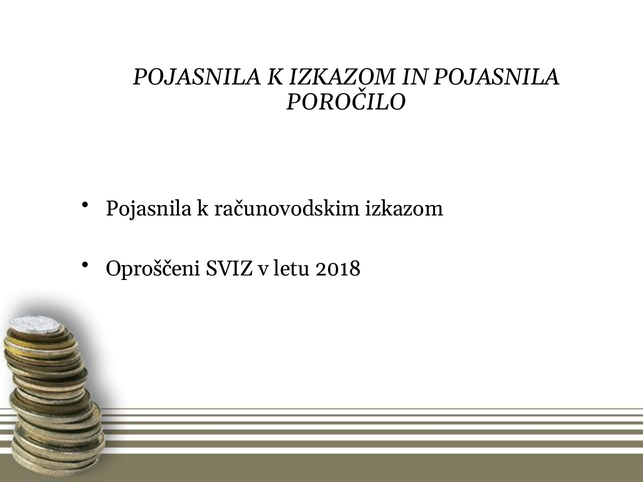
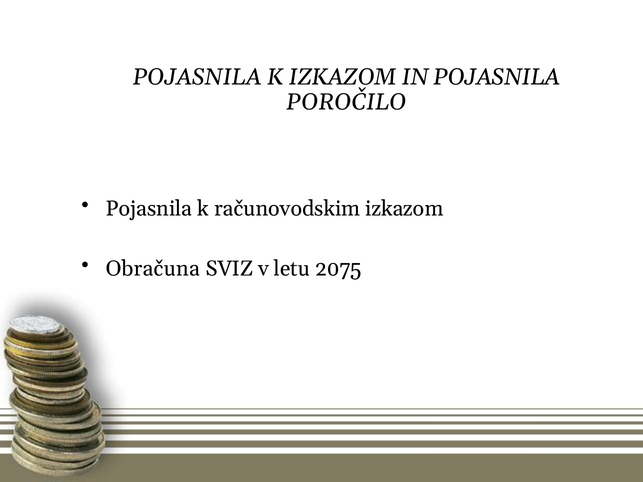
Oproščeni: Oproščeni -> Obračuna (153, 269)
2018: 2018 -> 2075 (338, 269)
